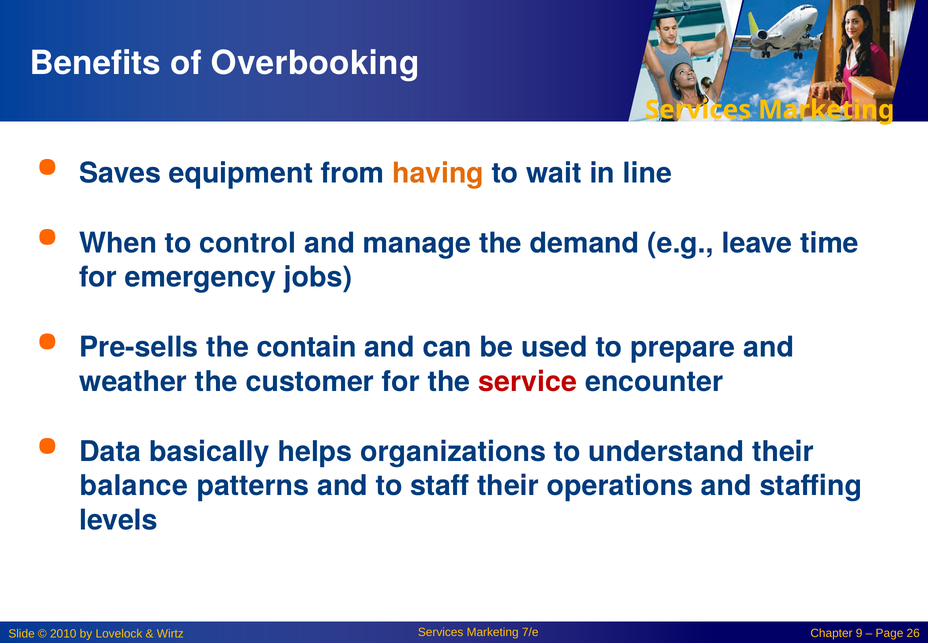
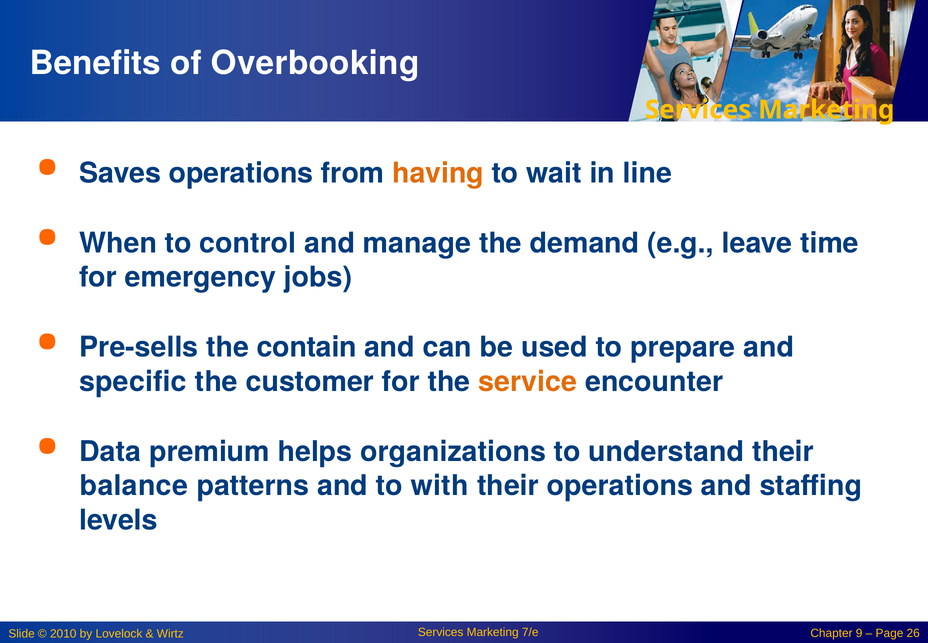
Saves equipment: equipment -> operations (241, 173)
weather: weather -> specific (133, 382)
service colour: red -> orange (528, 382)
basically: basically -> premium (210, 452)
staff: staff -> with (440, 486)
